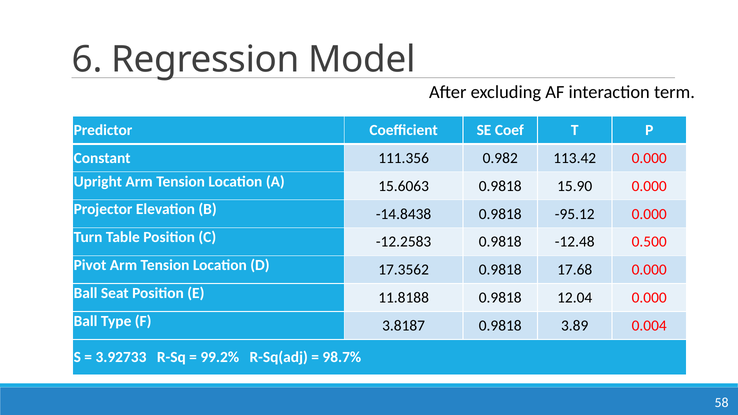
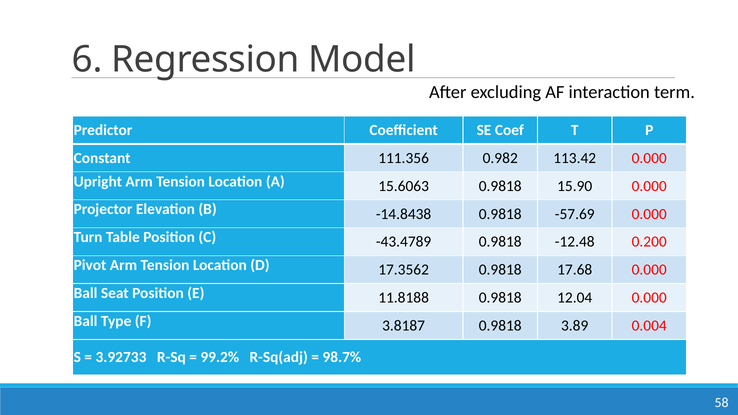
-95.12: -95.12 -> -57.69 (575, 214)
-12.2583: -12.2583 -> -43.4789 (404, 242)
0.500: 0.500 -> 0.200 (649, 242)
